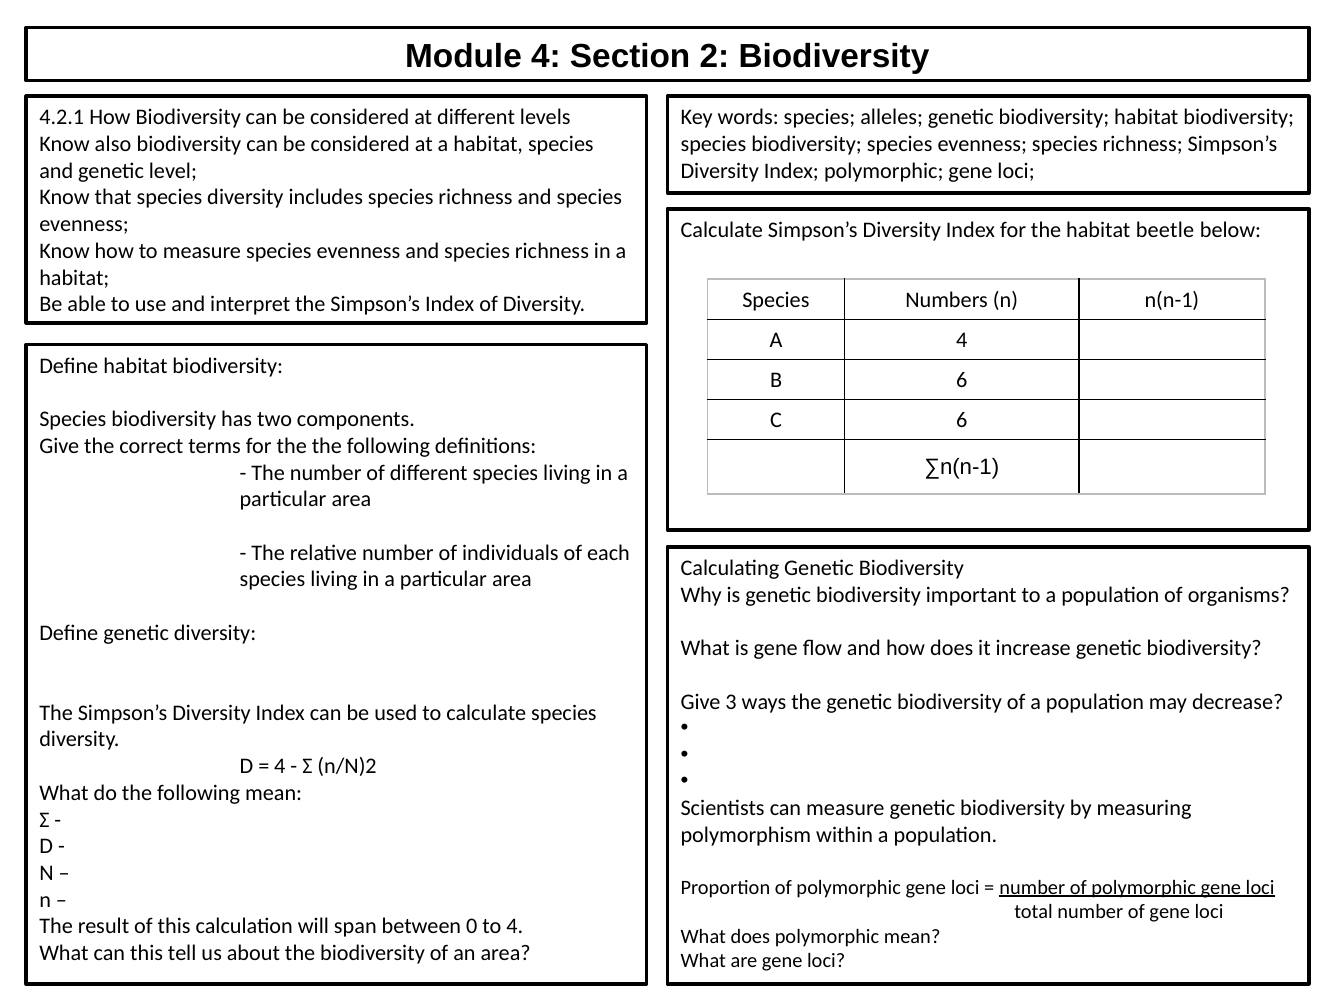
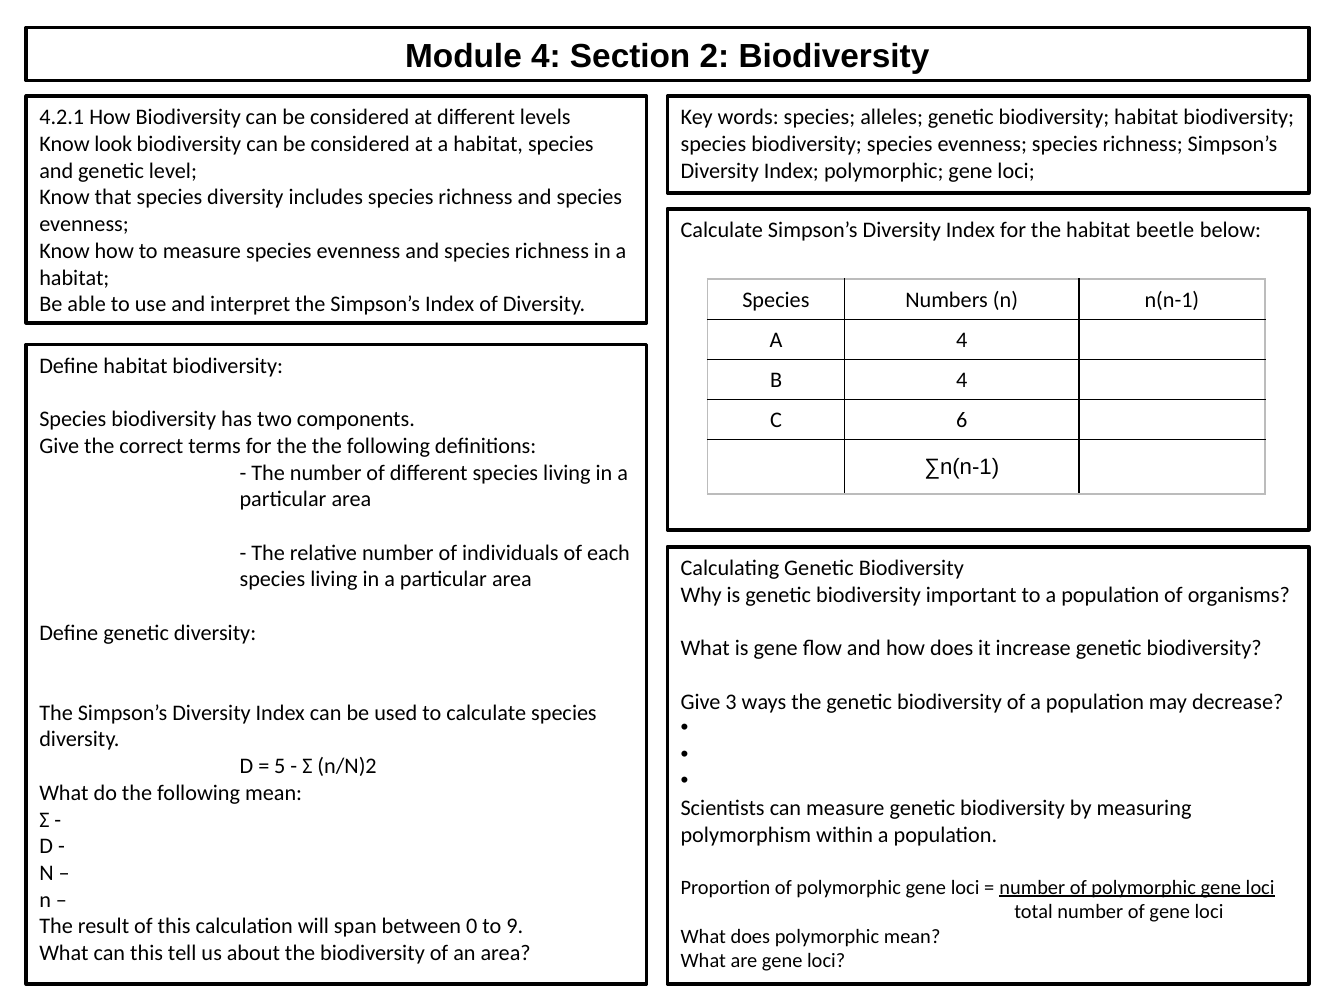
also: also -> look (113, 144)
B 6: 6 -> 4 (962, 380)
4: 4 -> 5 (280, 767)
to 4: 4 -> 9 (515, 927)
